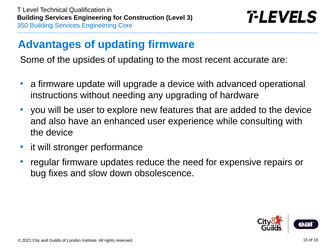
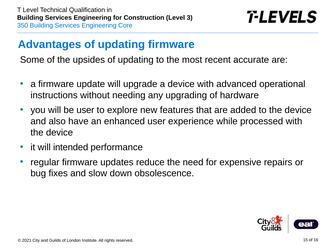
consulting: consulting -> processed (262, 121)
stronger: stronger -> intended (71, 147)
